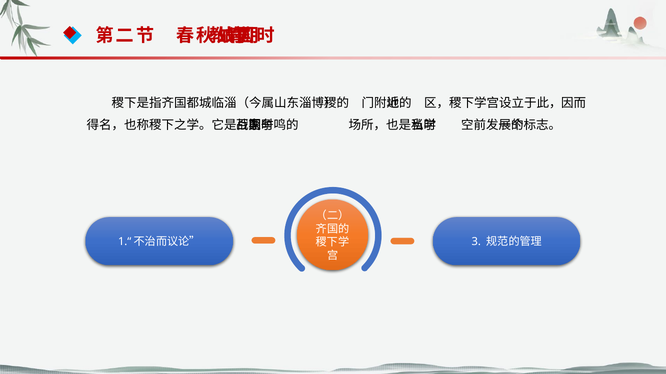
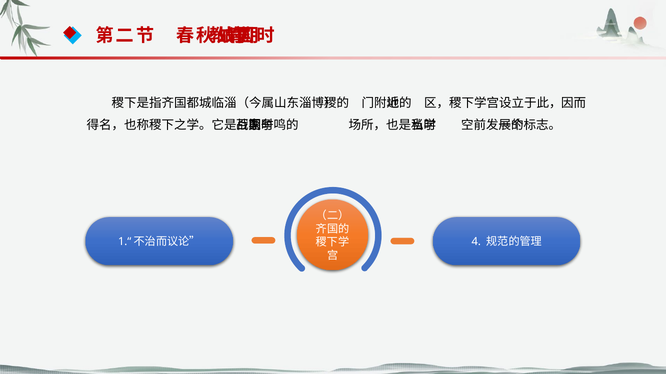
3: 3 -> 4 (476, 242)
